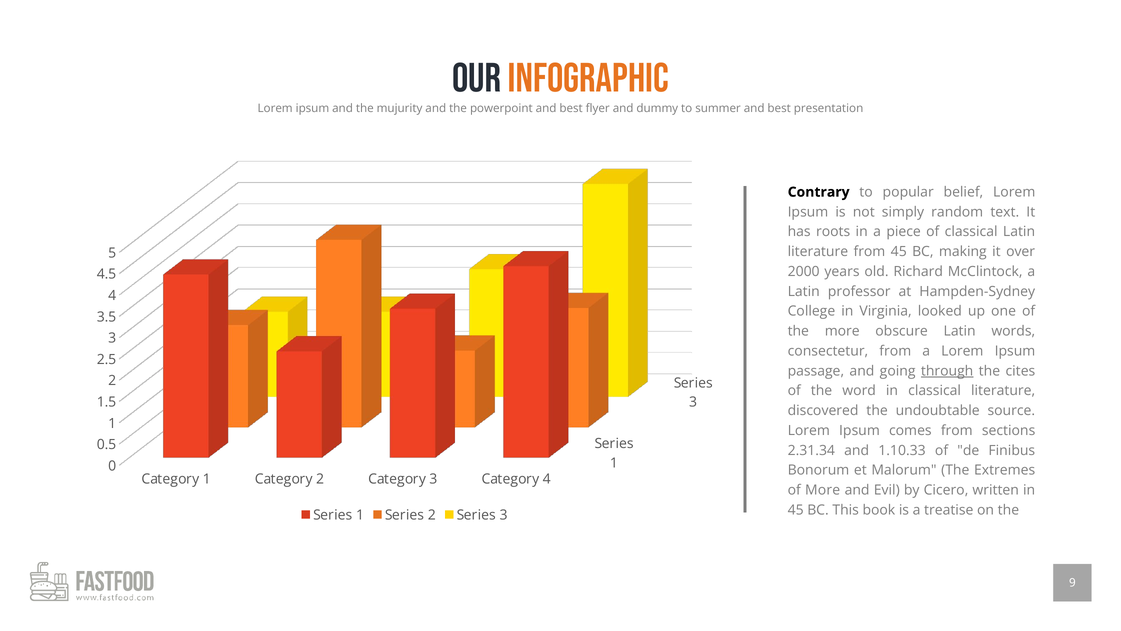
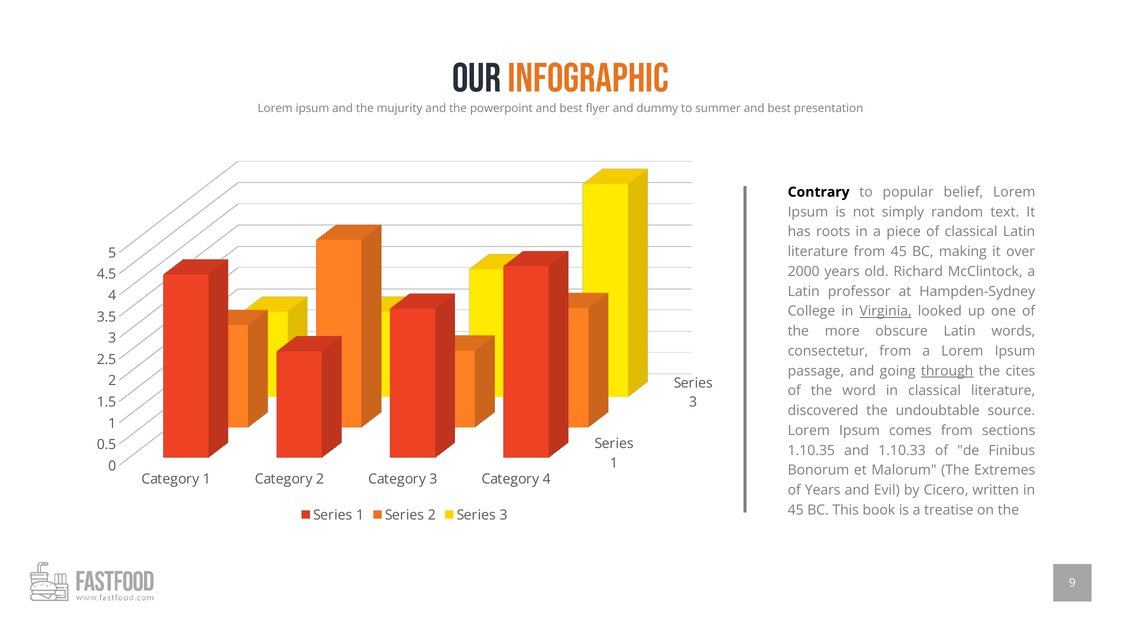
Virginia underline: none -> present (886, 311)
2.31.34: 2.31.34 -> 1.10.35 (811, 450)
of More: More -> Years (823, 490)
